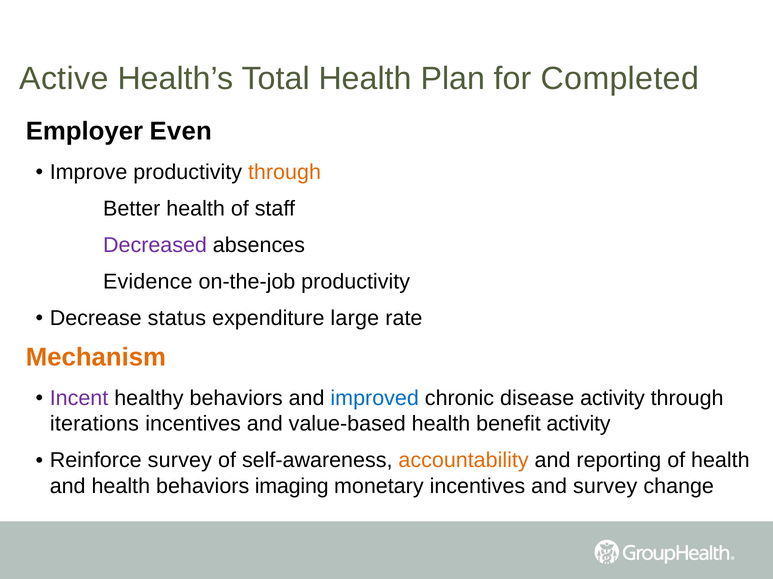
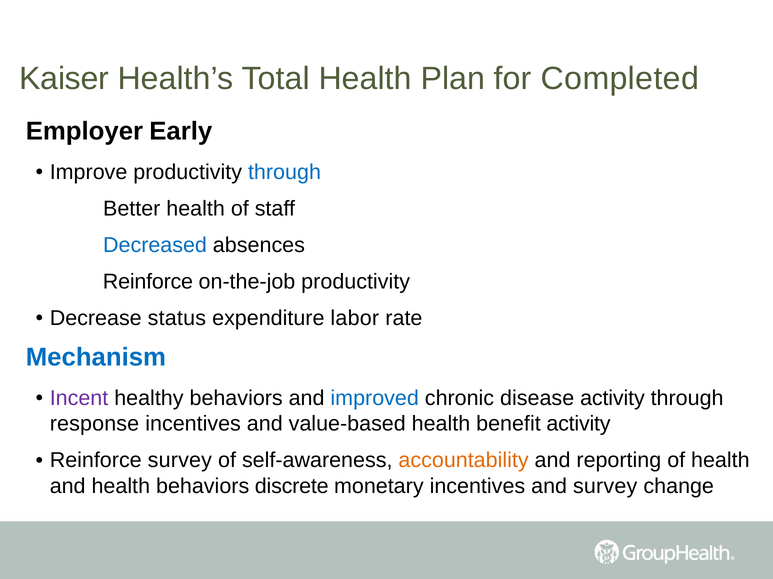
Active: Active -> Kaiser (64, 79)
Even: Even -> Early (181, 131)
through colour: orange -> blue (284, 172)
Decreased colour: purple -> blue (155, 245)
Evidence: Evidence -> Reinforce (148, 282)
large: large -> labor (355, 318)
Mechanism colour: orange -> blue (96, 358)
iterations: iterations -> response (94, 424)
imaging: imaging -> discrete (292, 487)
